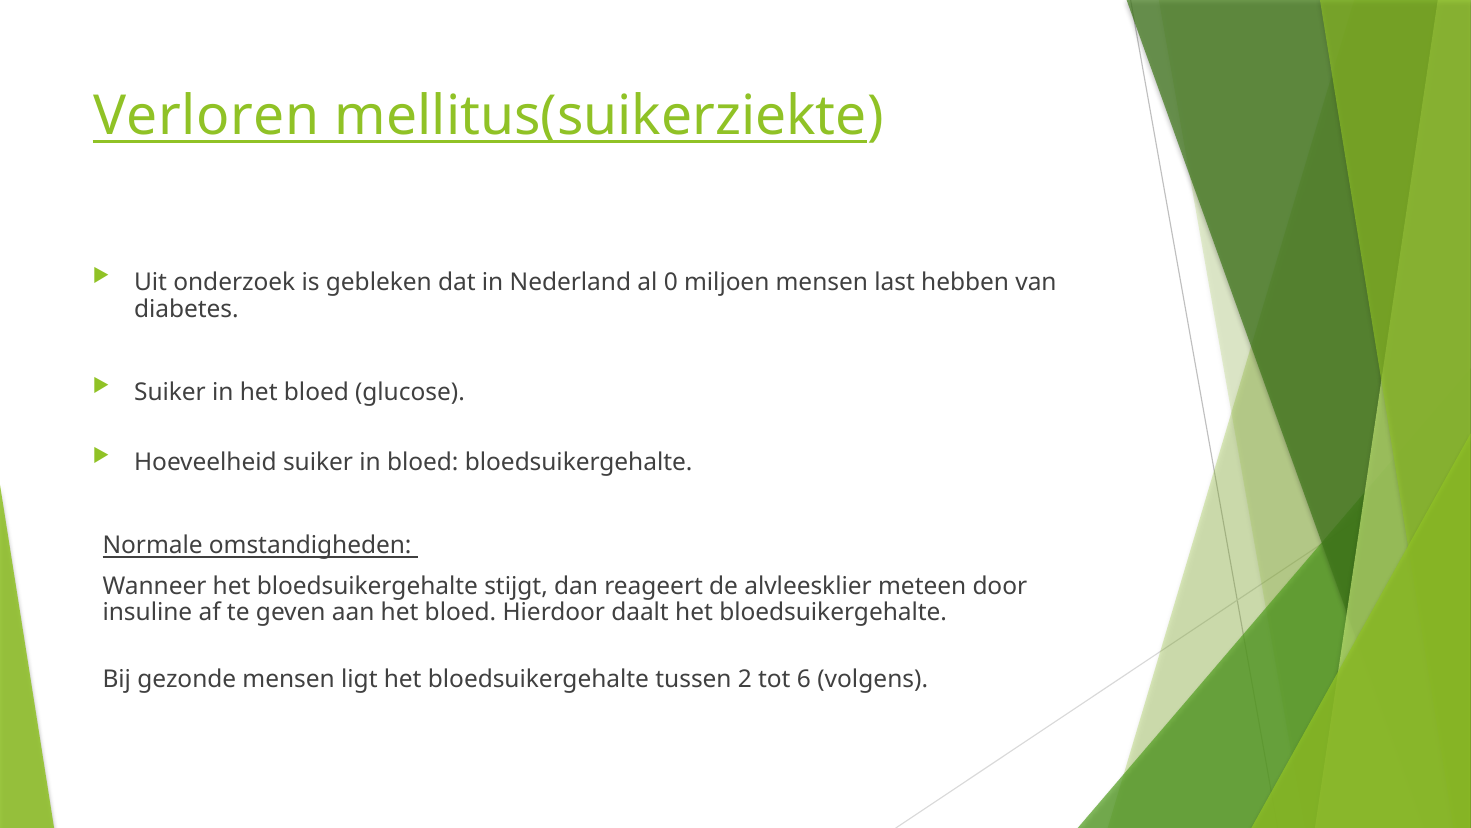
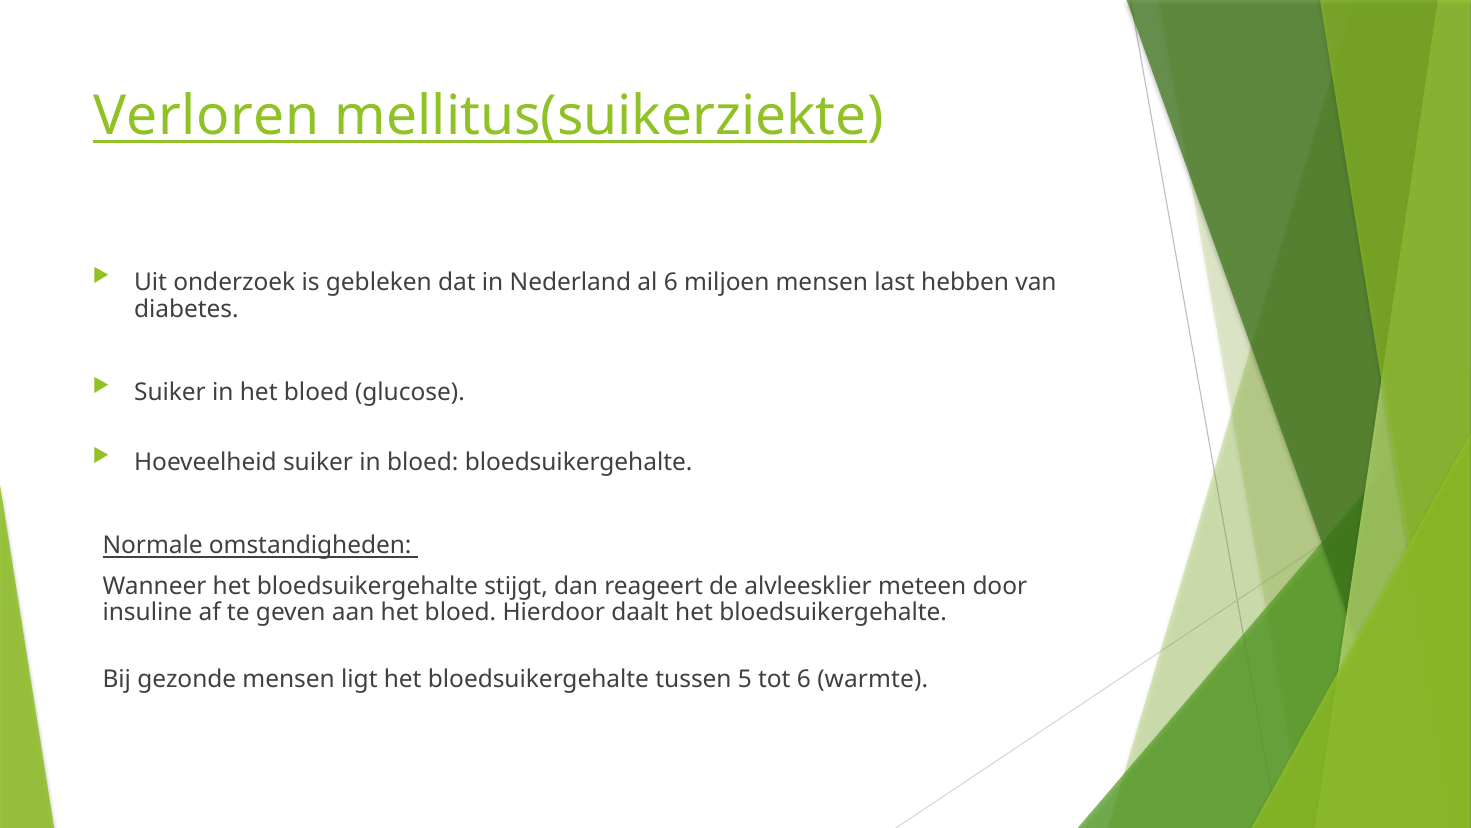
al 0: 0 -> 6 (671, 283)
2: 2 -> 5 (745, 679)
volgens: volgens -> warmte (873, 679)
